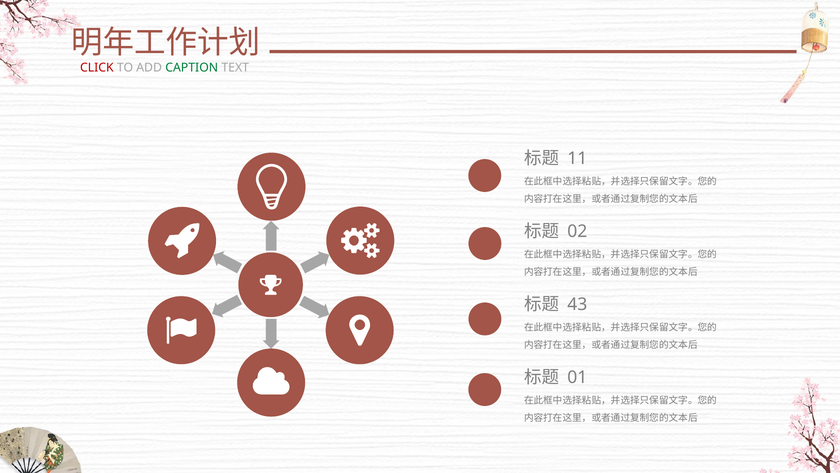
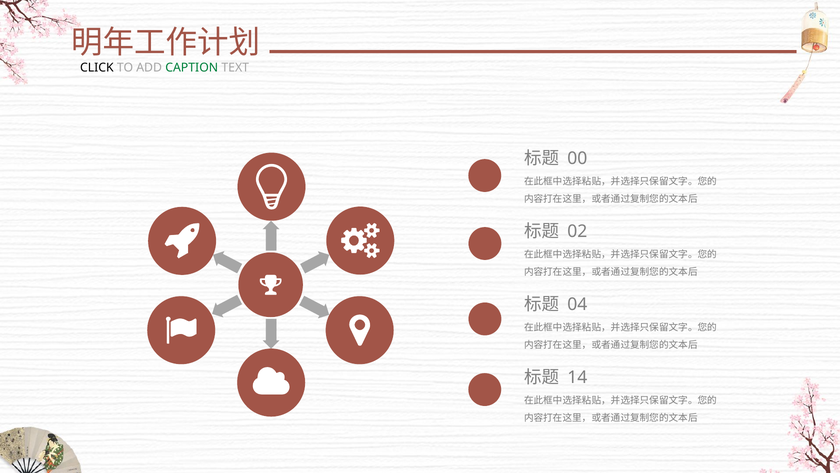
CLICK colour: red -> black (97, 68)
11: 11 -> 00 (577, 158)
43: 43 -> 04 (577, 304)
01: 01 -> 14 (577, 377)
